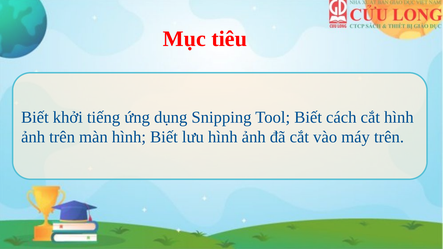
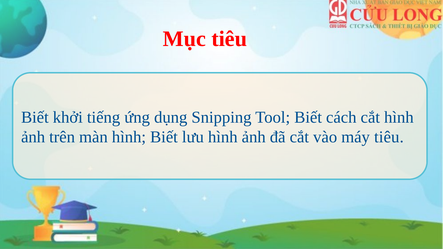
máy trên: trên -> tiêu (389, 137)
